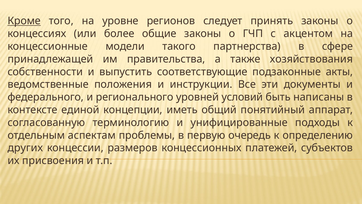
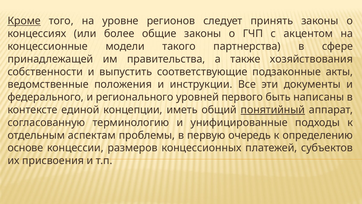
условий: условий -> первого (242, 97)
понятийный underline: none -> present (273, 110)
других: других -> основе (25, 148)
